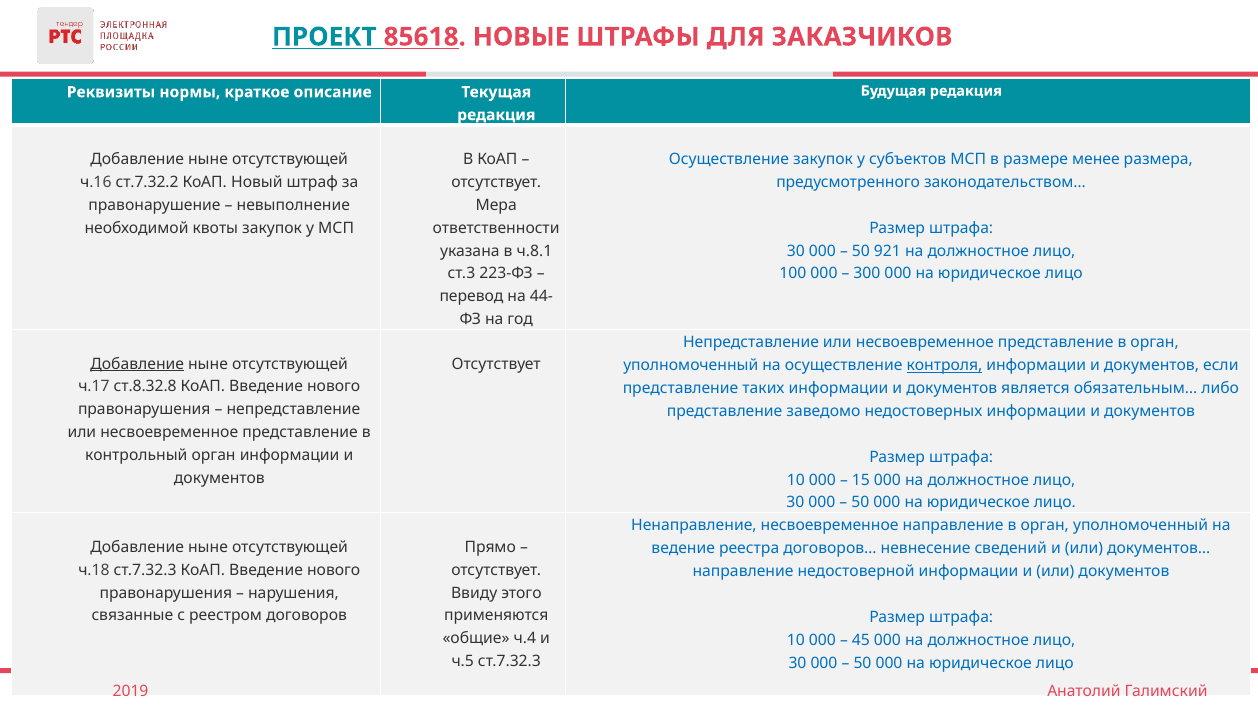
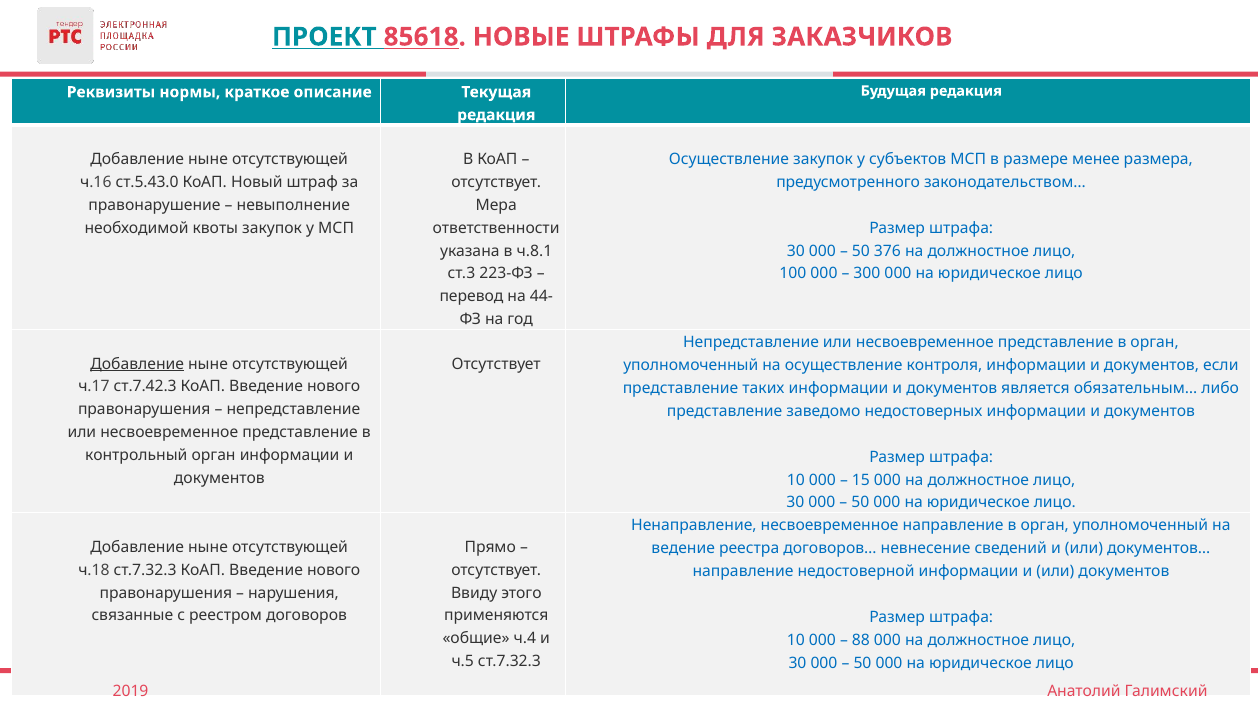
ст.7.32.2: ст.7.32.2 -> ст.5.43.0 (147, 182)
921: 921 -> 376 (887, 251)
контроля underline: present -> none (944, 365)
ст.8.32.8: ст.8.32.8 -> ст.7.42.3 (145, 387)
45: 45 -> 88 (861, 640)
